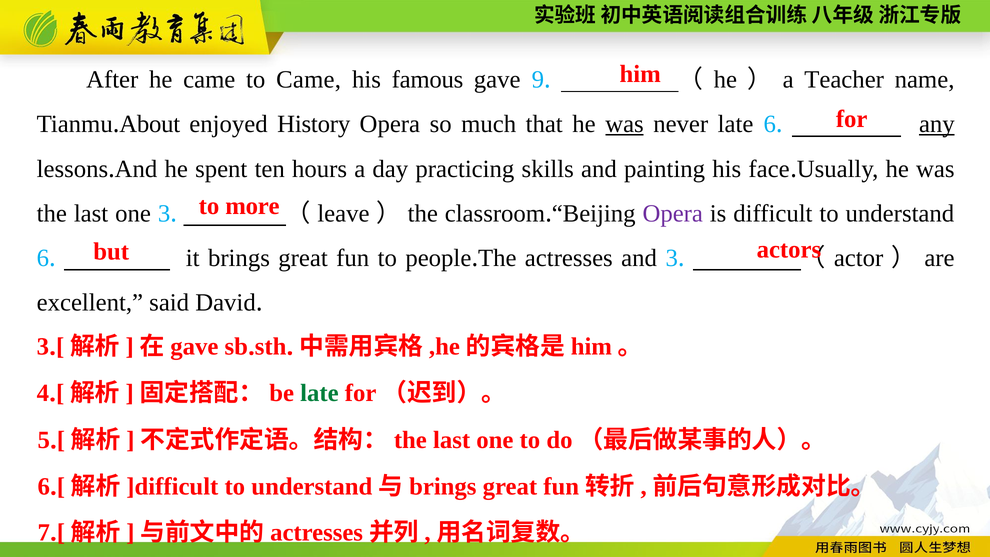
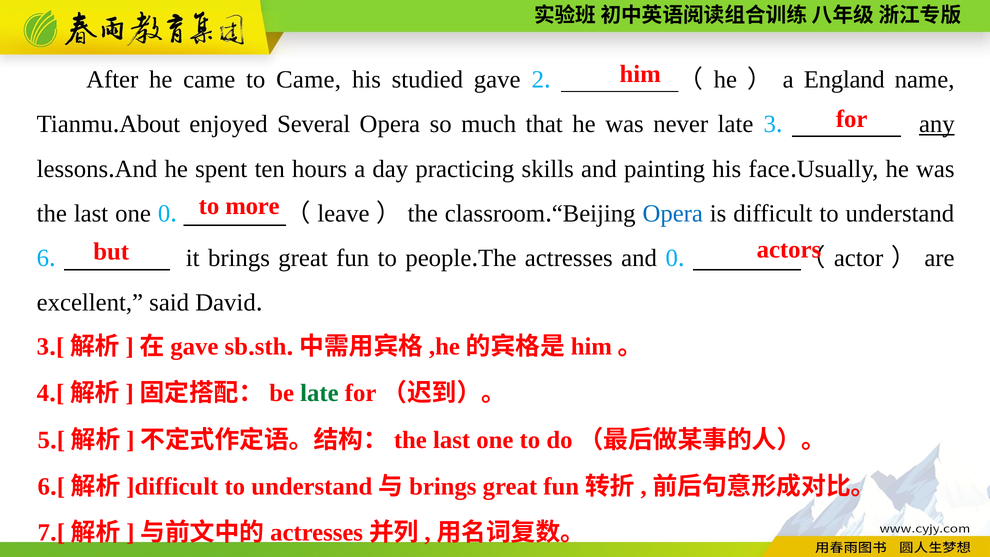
famous: famous -> studied (427, 80)
9: 9 -> 2 (538, 80)
Teacher: Teacher -> England (844, 80)
History: History -> Several (314, 124)
was underline: present -> none (624, 124)
late 6: 6 -> 3 (770, 124)
one 3: 3 -> 0 (164, 213)
Opera colour: purple -> blue (673, 213)
and 3: 3 -> 0 (672, 258)
